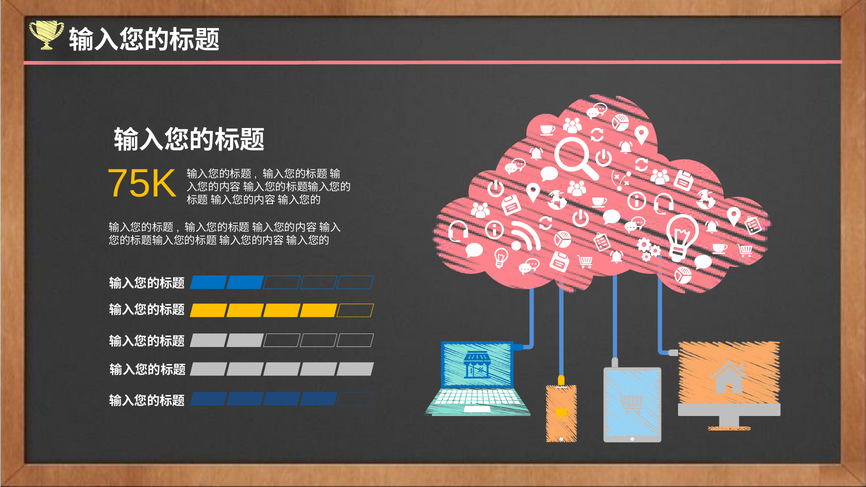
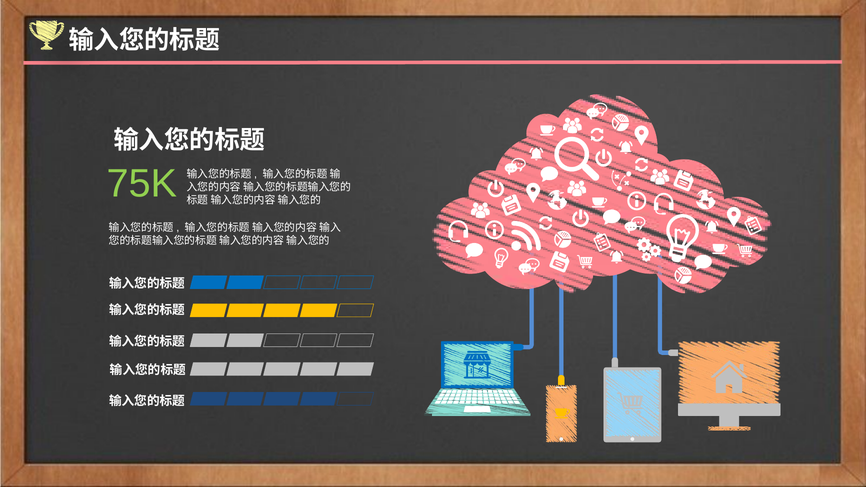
75K colour: yellow -> light green (142, 184)
